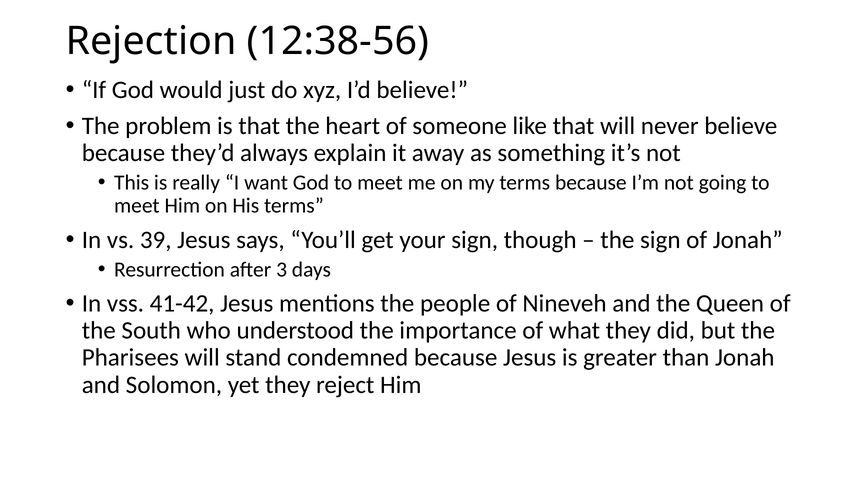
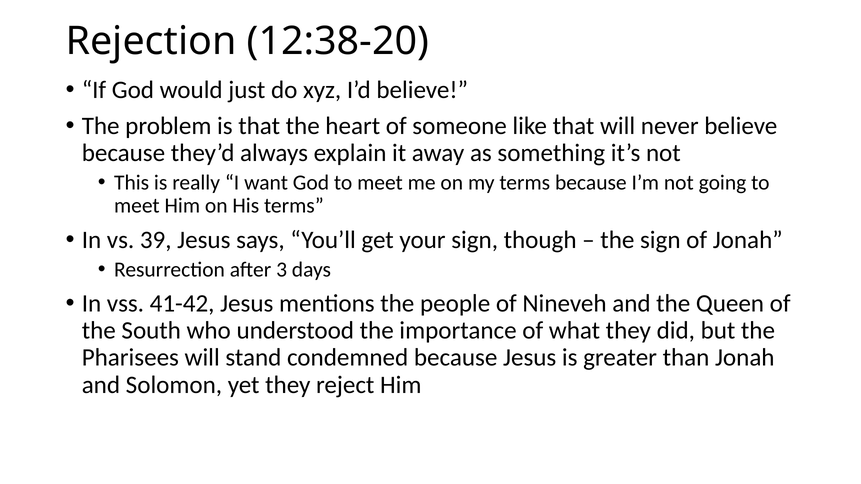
12:38-56: 12:38-56 -> 12:38-20 (338, 41)
